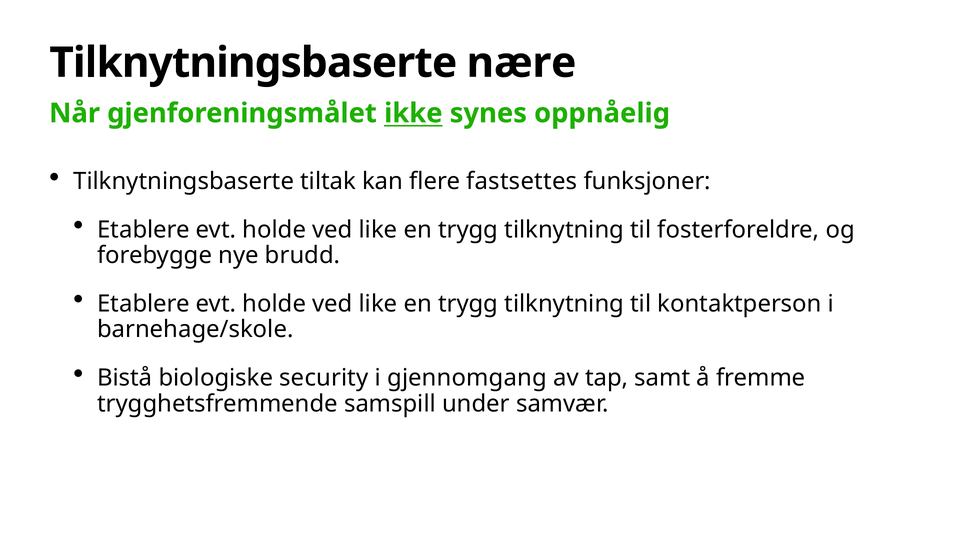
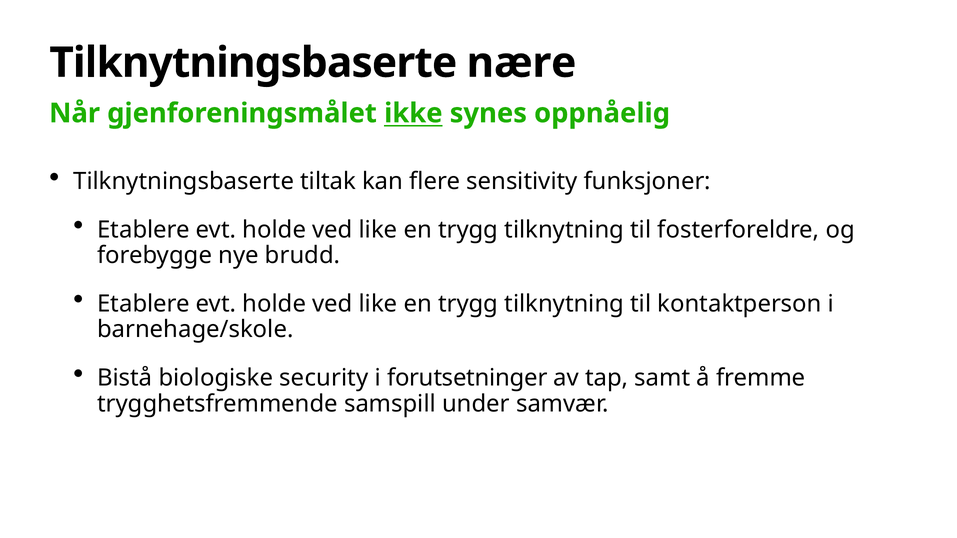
fastsettes: fastsettes -> sensitivity (522, 182)
gjennomgang: gjennomgang -> forutsetninger (467, 378)
